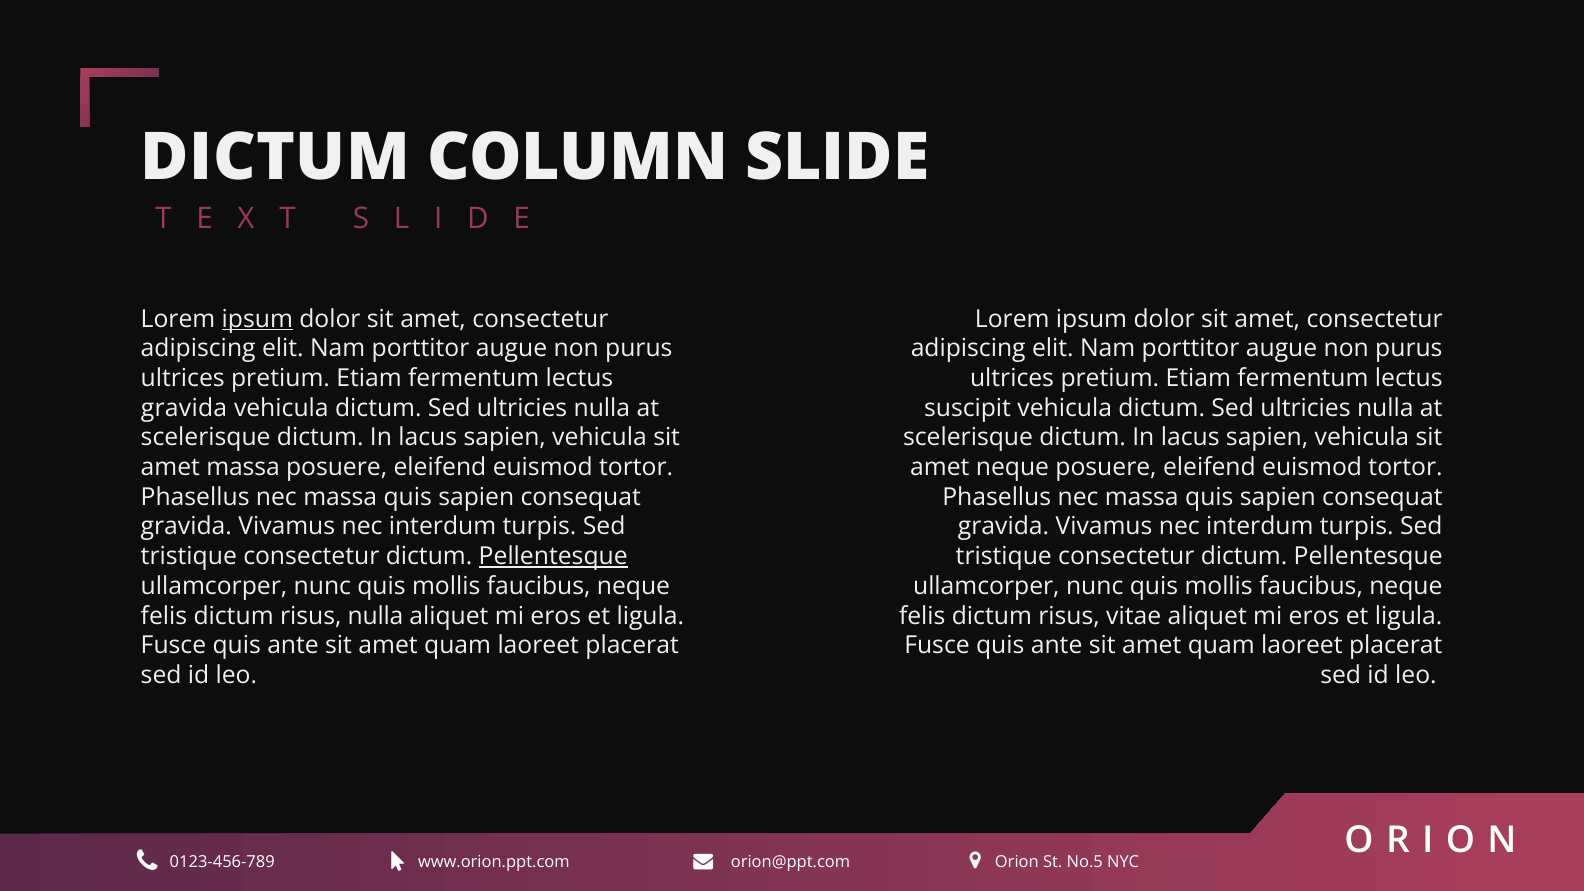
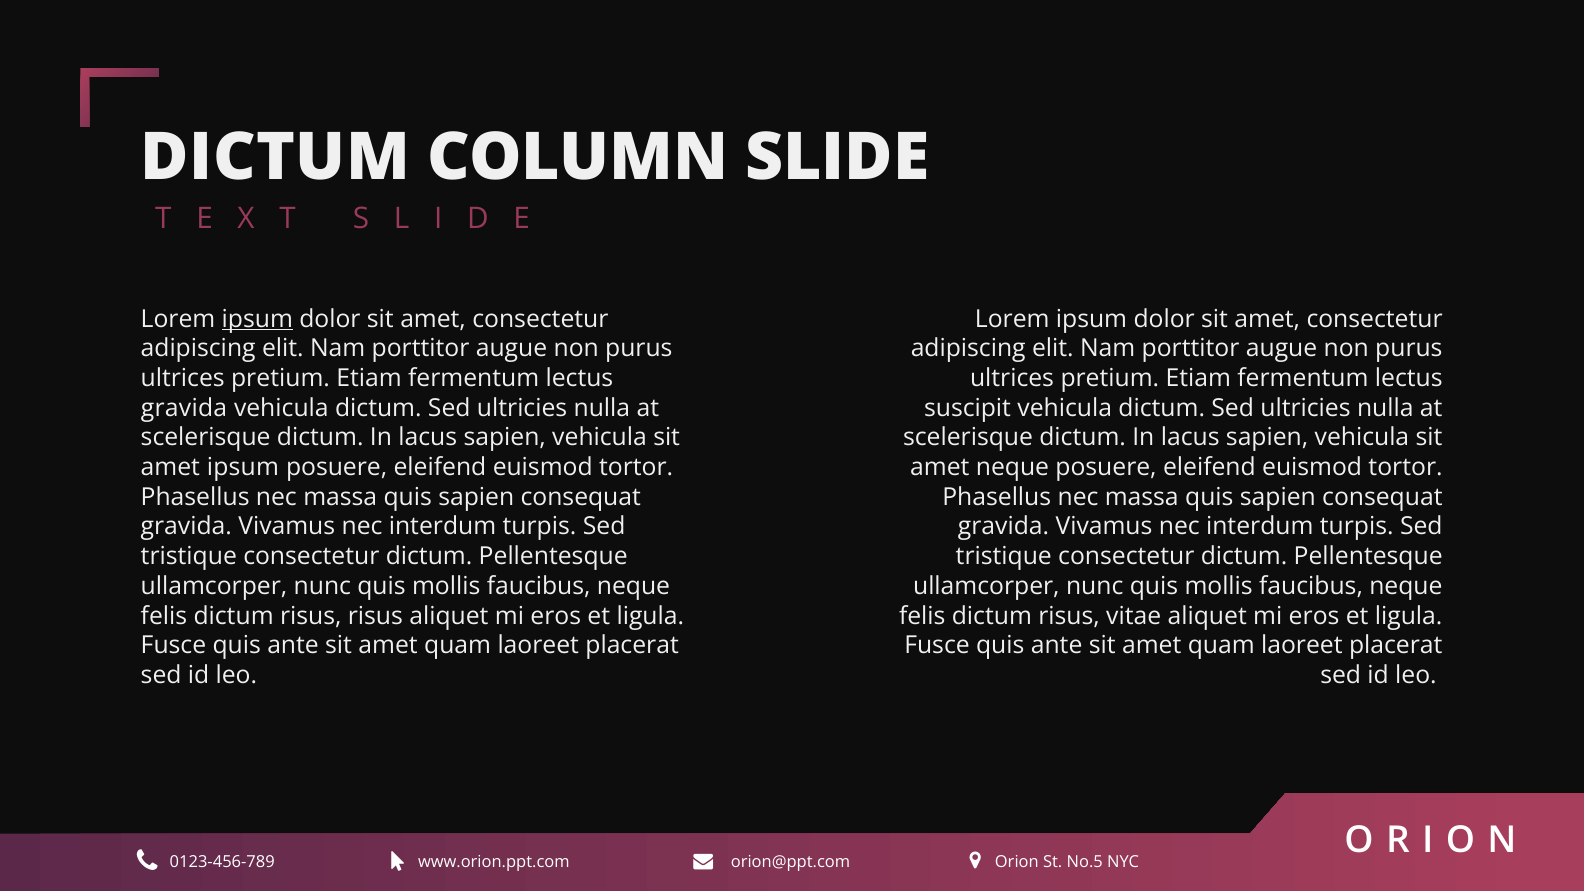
amet massa: massa -> ipsum (243, 467)
Pellentesque underline: present -> none (553, 556)
risus nulla: nulla -> risus (375, 616)
